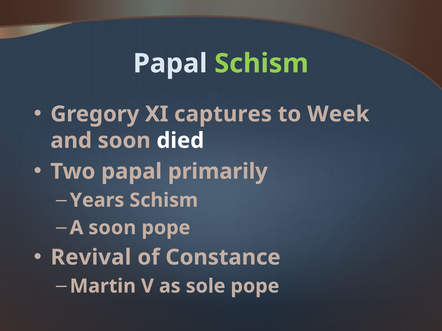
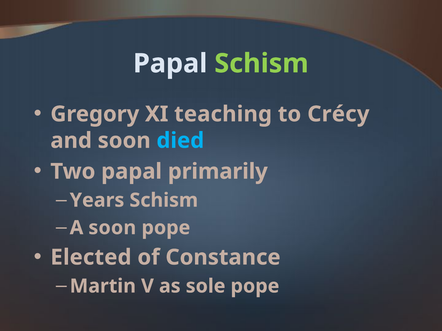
captures: captures -> teaching (223, 114)
Week: Week -> Crécy (338, 114)
died colour: white -> light blue (180, 141)
Revival: Revival -> Elected (91, 258)
